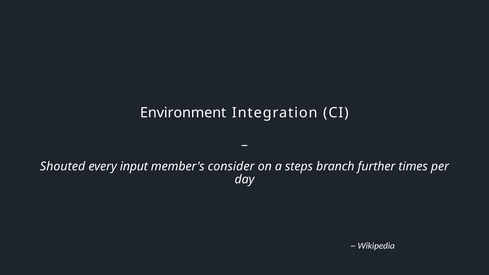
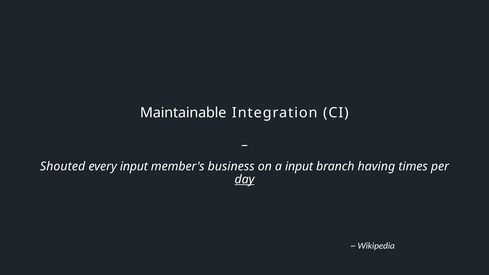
Environment: Environment -> Maintainable (183, 113)
consider: consider -> business (231, 166)
a steps: steps -> input (299, 166)
further: further -> having (376, 166)
day underline: none -> present (244, 180)
